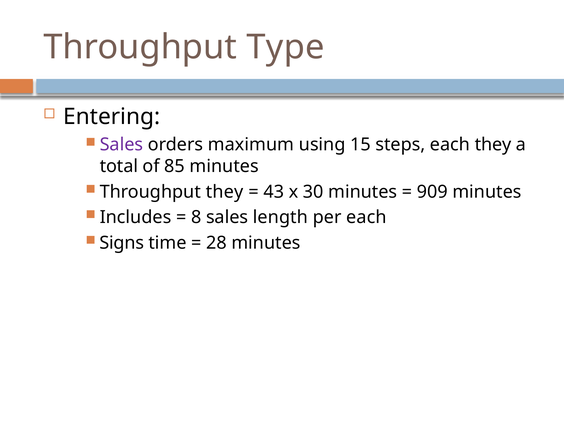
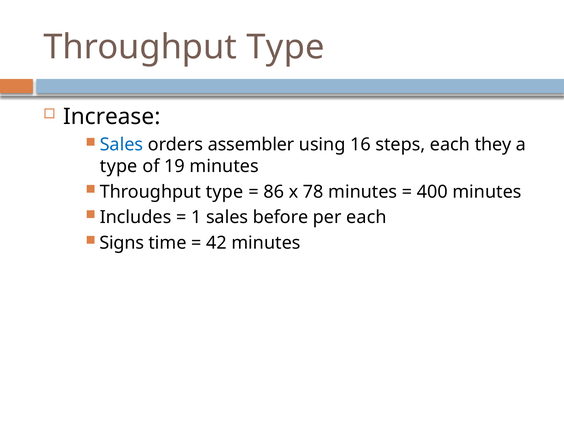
Entering: Entering -> Increase (112, 117)
Sales colour: purple -> blue (121, 145)
maximum: maximum -> assembler (251, 145)
15: 15 -> 16 (360, 145)
total: total -> type (119, 166)
85: 85 -> 19 (175, 166)
they: they -> type (225, 192)
43: 43 -> 86 (274, 192)
30: 30 -> 78 (313, 192)
909: 909 -> 400 (432, 192)
8: 8 -> 1 (196, 217)
length: length -> before (281, 217)
28: 28 -> 42 (217, 243)
